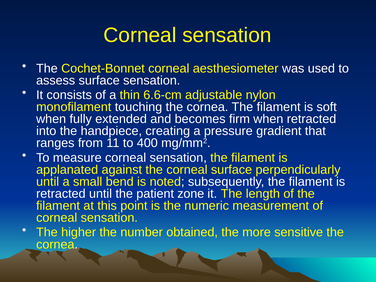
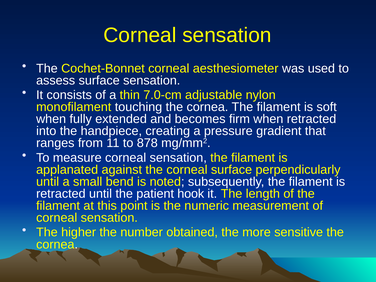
6.6-cm: 6.6-cm -> 7.0-cm (162, 95)
400: 400 -> 878 (147, 143)
zone: zone -> hook (191, 194)
